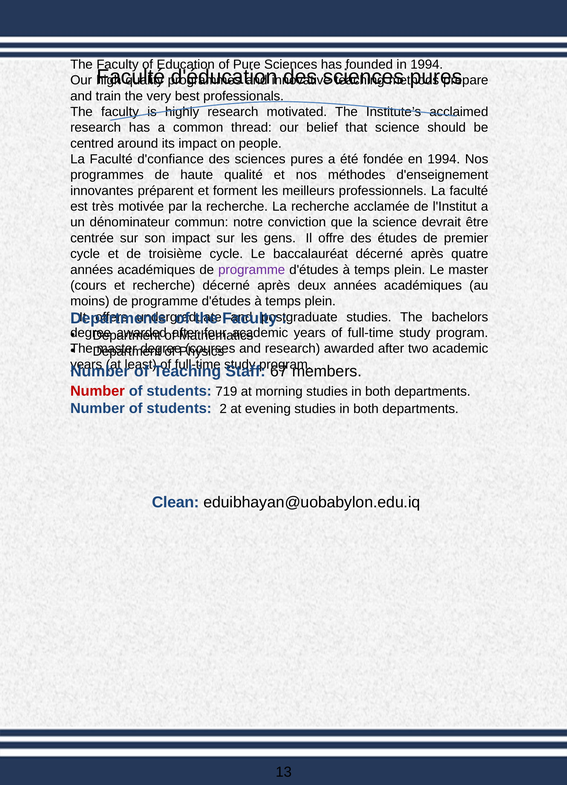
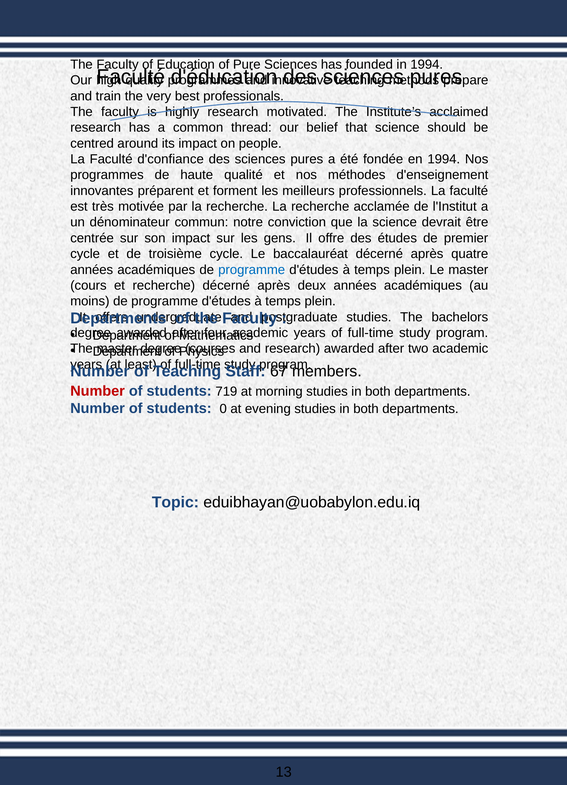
programme colour: purple -> blue (252, 269)
2: 2 -> 0 (223, 409)
Clean: Clean -> Topic (175, 502)
